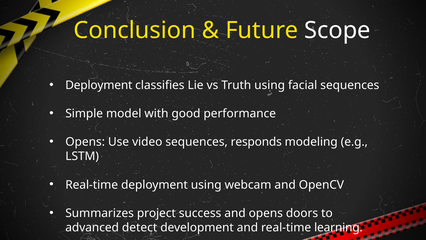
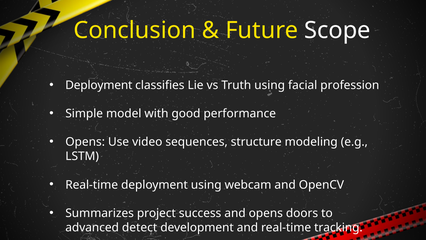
facial sequences: sequences -> profession (350, 85)
responds: responds -> structure (256, 142)
learning: learning -> tracking (338, 227)
